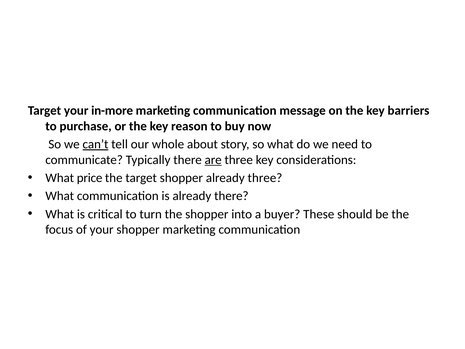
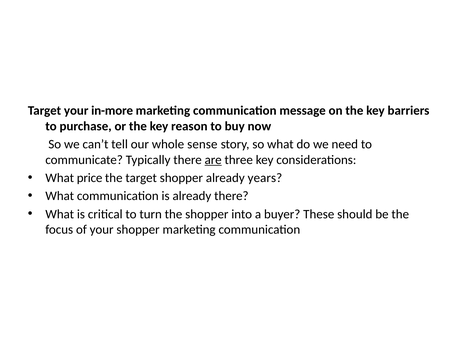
can’t underline: present -> none (95, 144)
about: about -> sense (202, 144)
already three: three -> years (265, 178)
